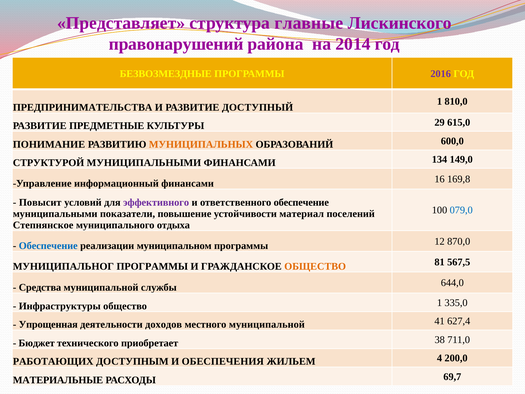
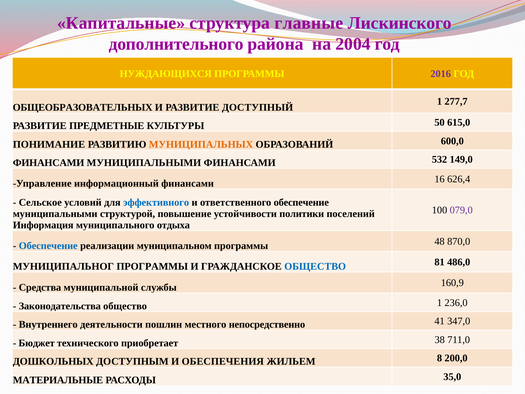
Представляет: Представляет -> Капитальные (121, 23)
правонарушений: правонарушений -> дополнительного (176, 44)
2014: 2014 -> 2004 (353, 44)
БЕЗВОЗМЕЗДНЫЕ: БЕЗВОЗМЕЗДНЫЕ -> НУЖДАЮЩИХСЯ (166, 74)
810,0: 810,0 -> 277,7 (456, 101)
ПРЕДПРИНИМАТЕЛЬСТВА: ПРЕДПРИНИМАТЕЛЬСТВА -> ОБЩЕОБРАЗОВАТЕЛЬНЫХ (83, 107)
29: 29 -> 50 (440, 122)
СТРУКТУРОЙ: СТРУКТУРОЙ -> ФИНАНСАМИ (49, 163)
134: 134 -> 532 (440, 159)
169,8: 169,8 -> 626,4 (459, 179)
Повысит: Повысит -> Сельское (40, 202)
эффективного colour: purple -> blue (156, 202)
079,0 colour: blue -> purple (461, 210)
показатели: показатели -> структурой (128, 214)
материал: материал -> политики (302, 214)
Степнянское: Степнянское -> Информация (43, 225)
12: 12 -> 48 (440, 241)
ОБЩЕСТВО colour: orange -> blue (315, 266)
567,5: 567,5 -> 486,0 (459, 262)
644,0: 644,0 -> 160,9 (452, 283)
Инфраструктуры: Инфраструктуры -> Законодательства (60, 306)
335,0: 335,0 -> 236,0 (456, 302)
Упрощенная: Упрощенная -> Внутреннего (48, 324)
доходов: доходов -> пошлин (164, 324)
местного муниципальной: муниципальной -> непосредственно (267, 324)
627,4: 627,4 -> 347,0 (459, 321)
РАБОТАЮЩИХ: РАБОТАЮЩИХ -> ДОШКОЛЬНЫХ (53, 361)
4: 4 -> 8 (440, 358)
69,7: 69,7 -> 35,0 (452, 376)
